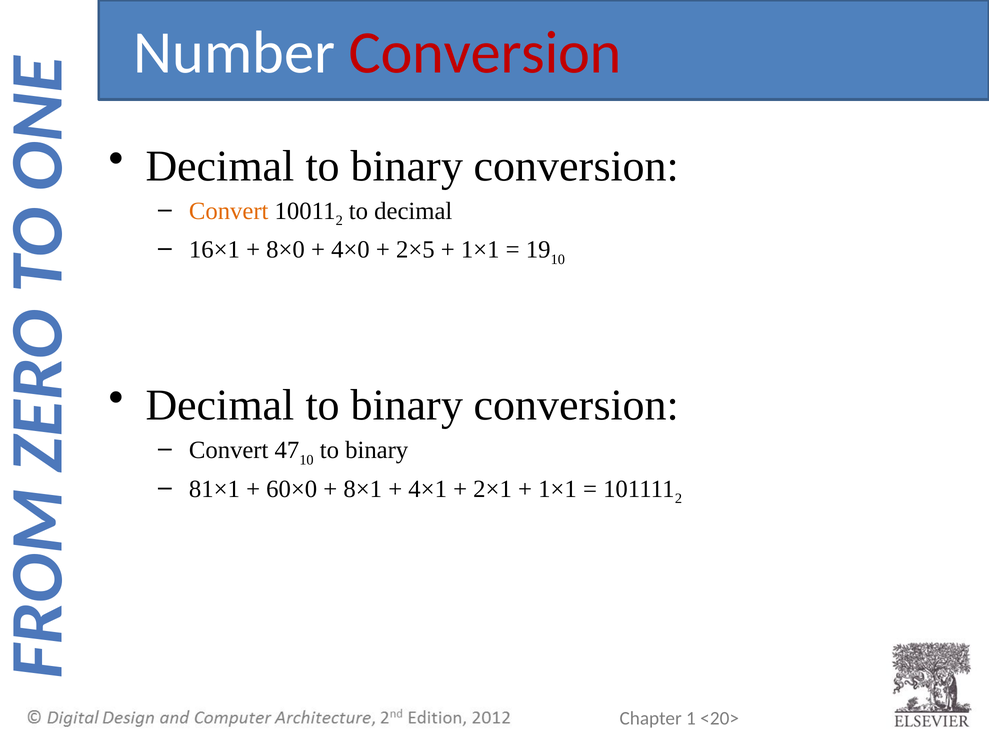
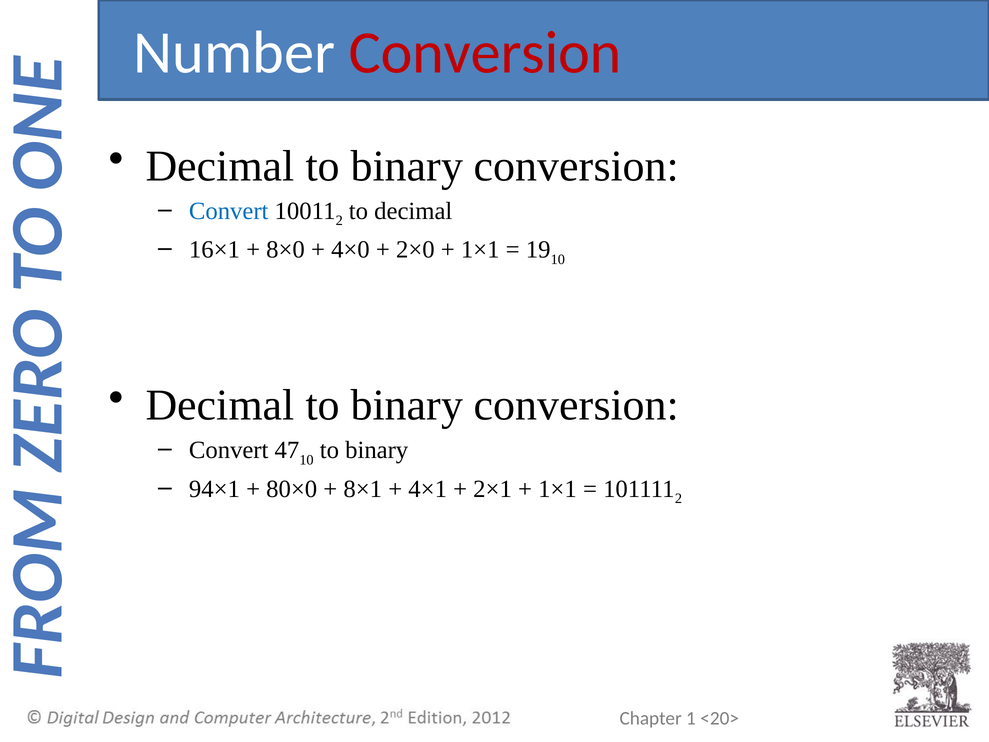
Convert colour: orange -> blue (229, 211)
2×5: 2×5 -> 2×0 (415, 250)
81×1: 81×1 -> 94×1 (214, 489)
60×0: 60×0 -> 80×0 (292, 489)
